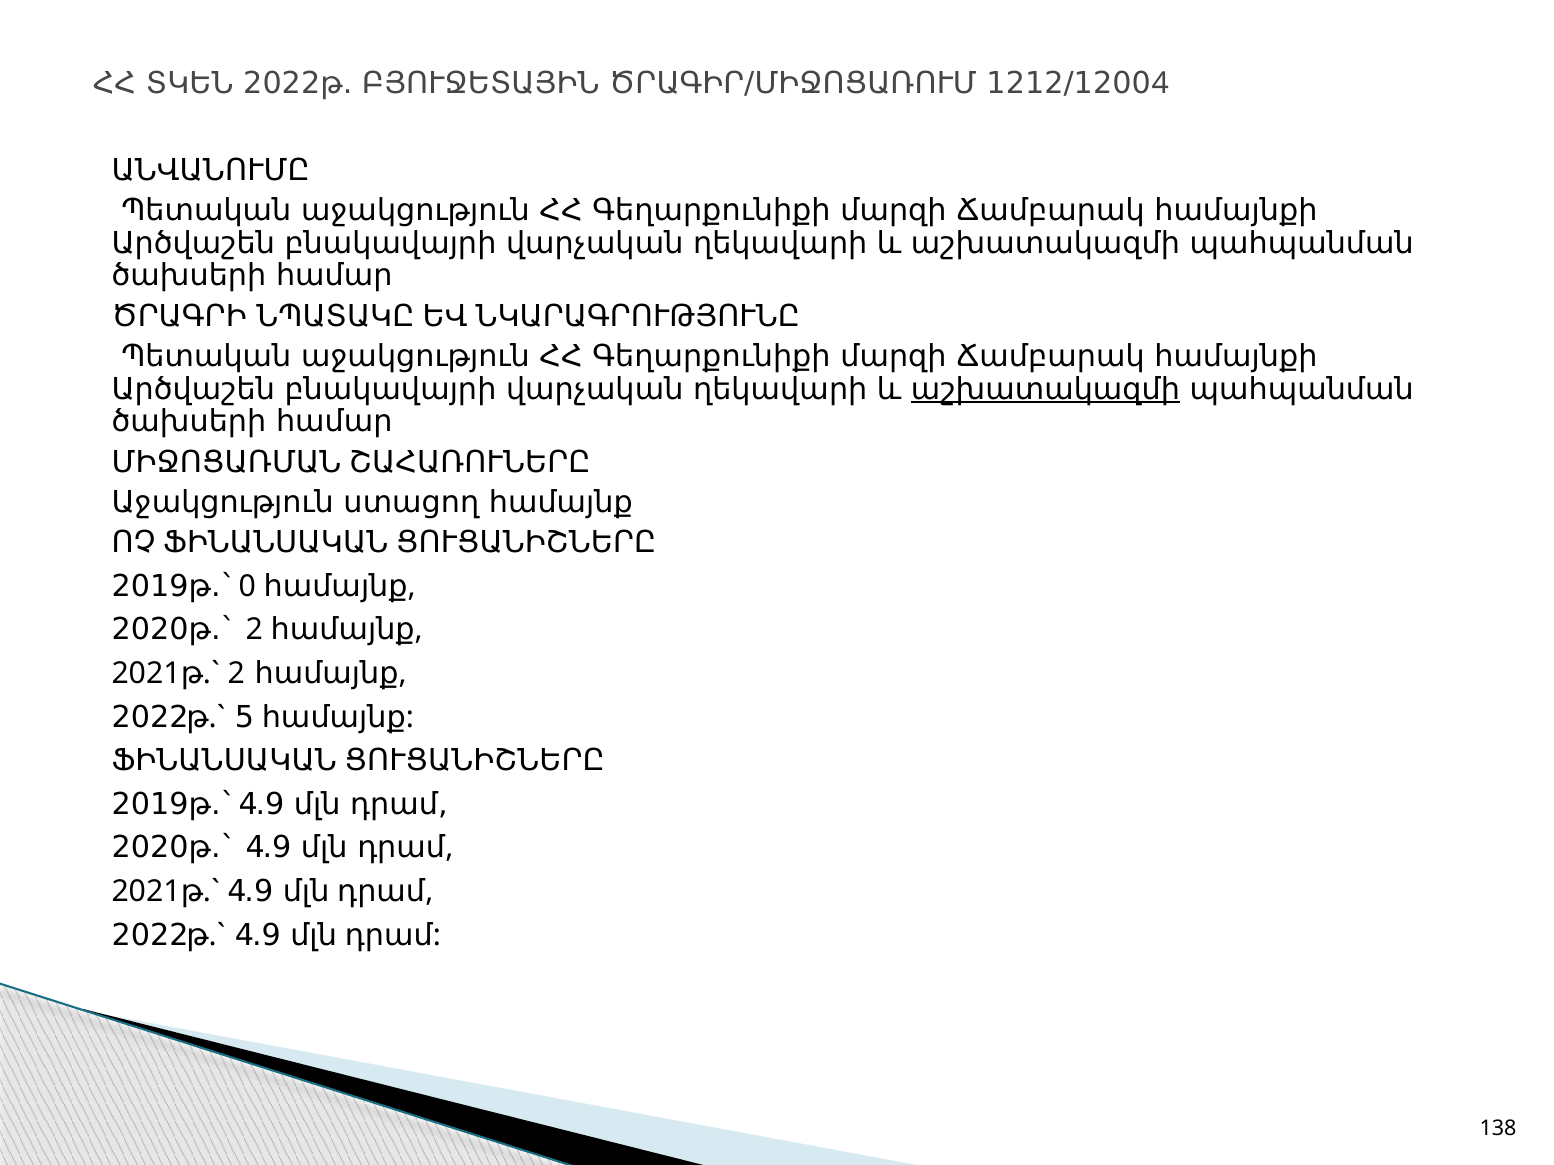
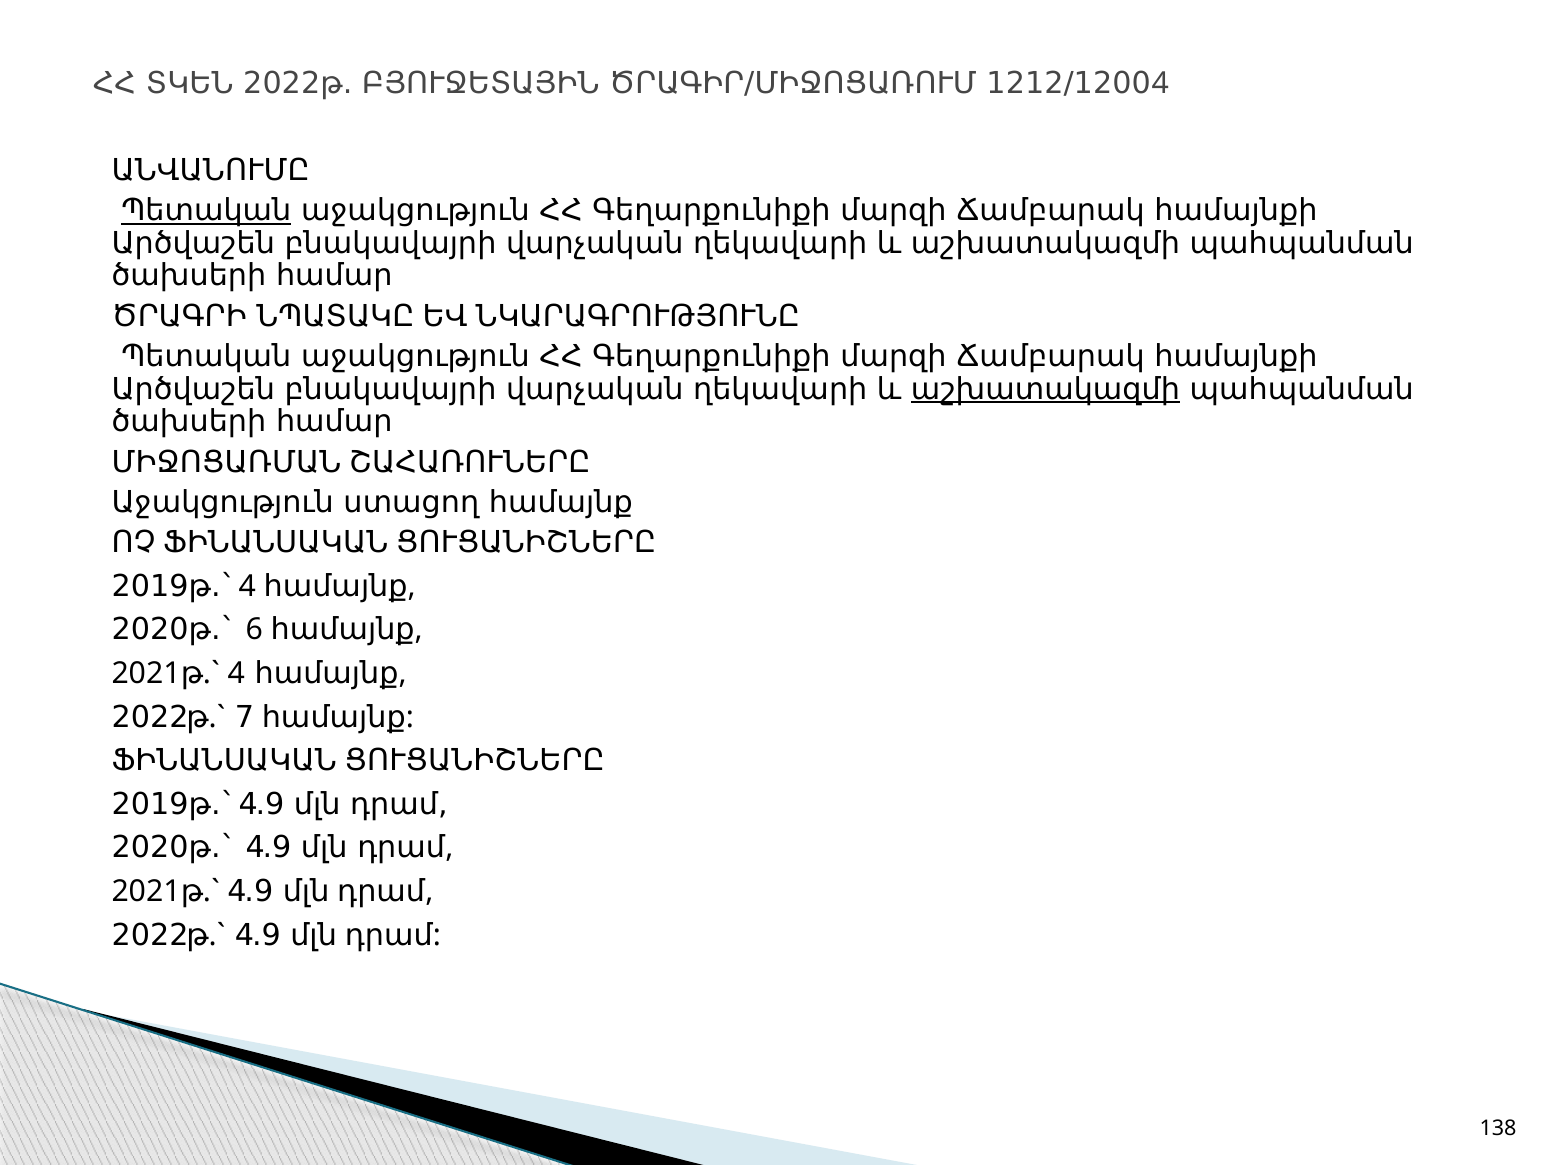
Պետական underline: none -> present (206, 211)
0: 0 -> 4 (247, 587)
2: 2 -> 6 (254, 630)
2: 2 -> 4 (236, 674)
5: 5 -> 7 (245, 717)
